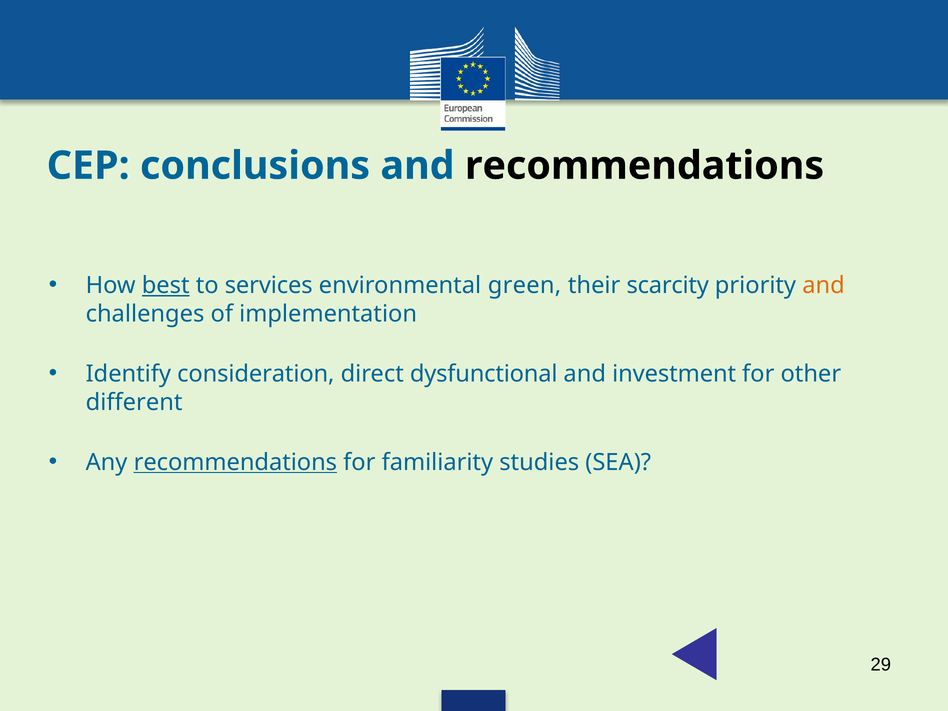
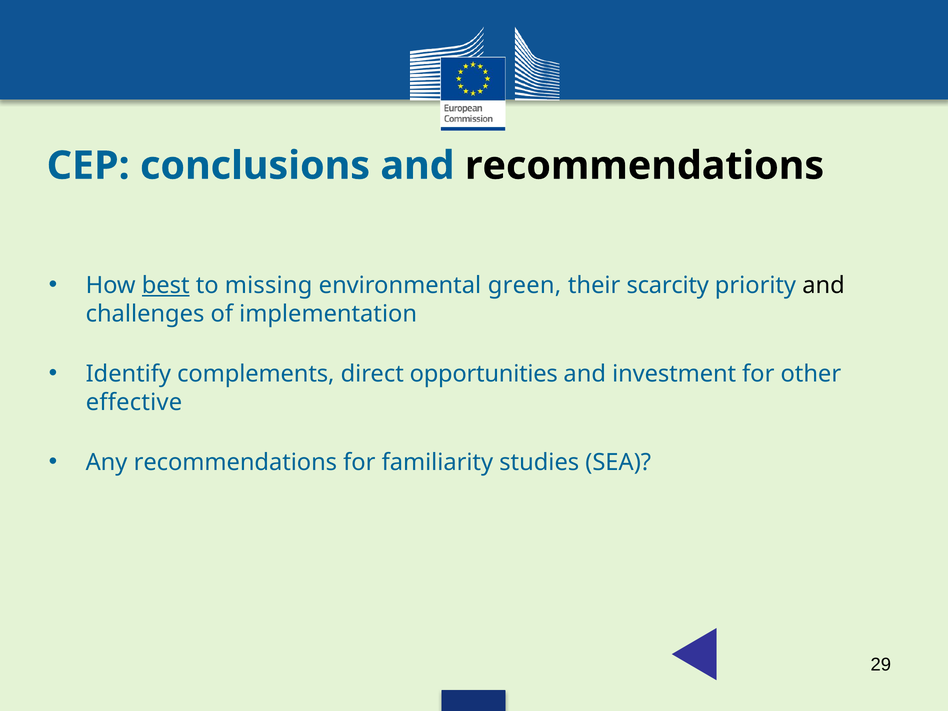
services: services -> missing (269, 285)
and colour: orange -> black (824, 285)
consideration: consideration -> complements (256, 374)
dysfunctional: dysfunctional -> opportunities (484, 374)
different: different -> effective (134, 402)
recommendations underline: present -> none (235, 462)
